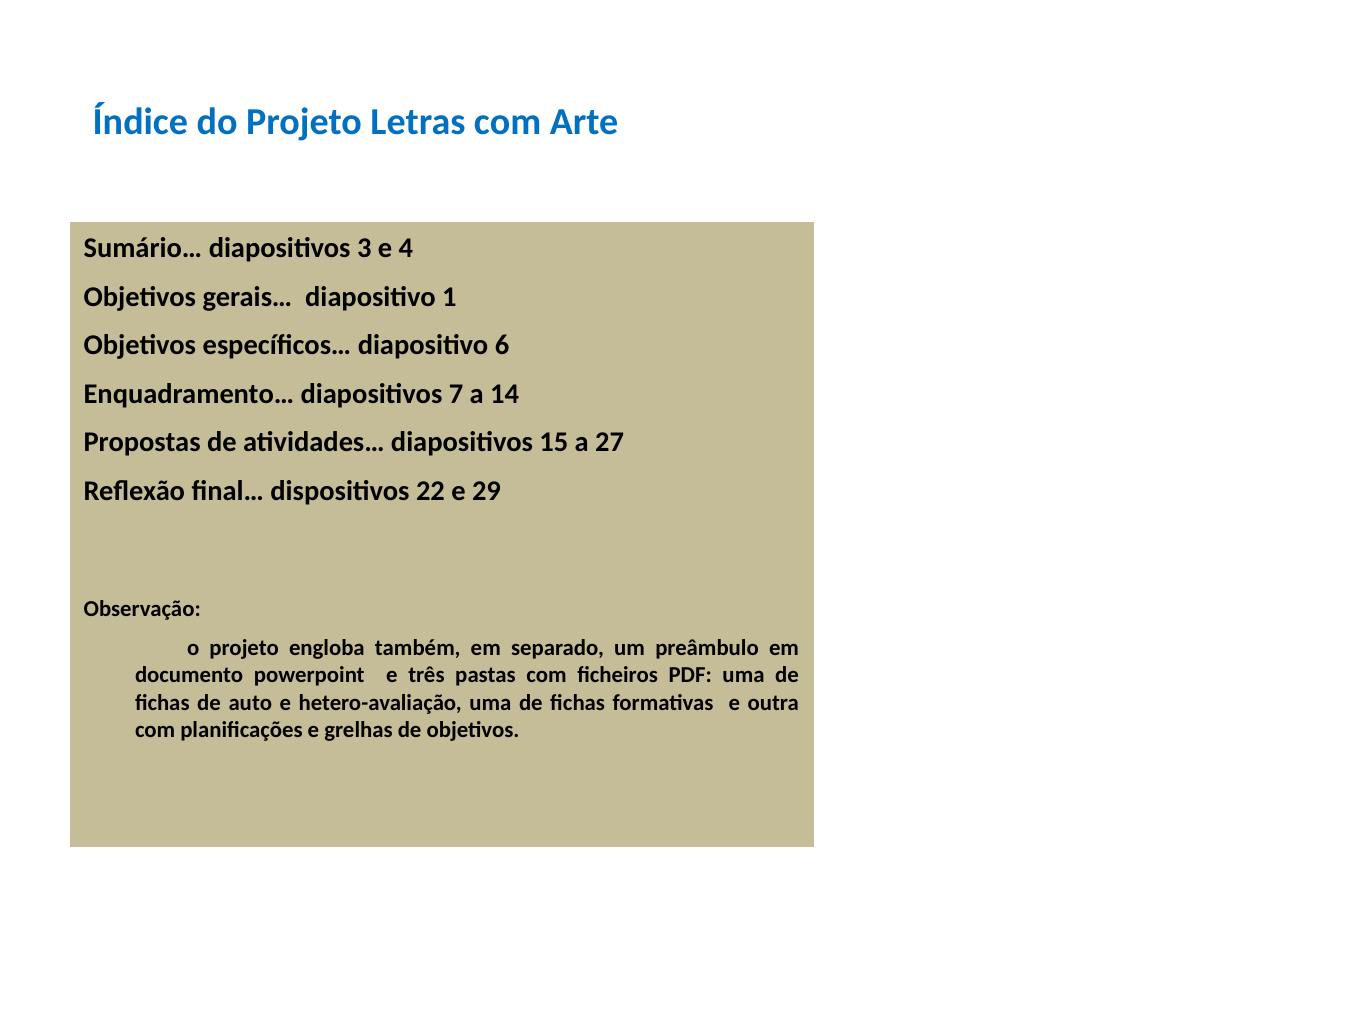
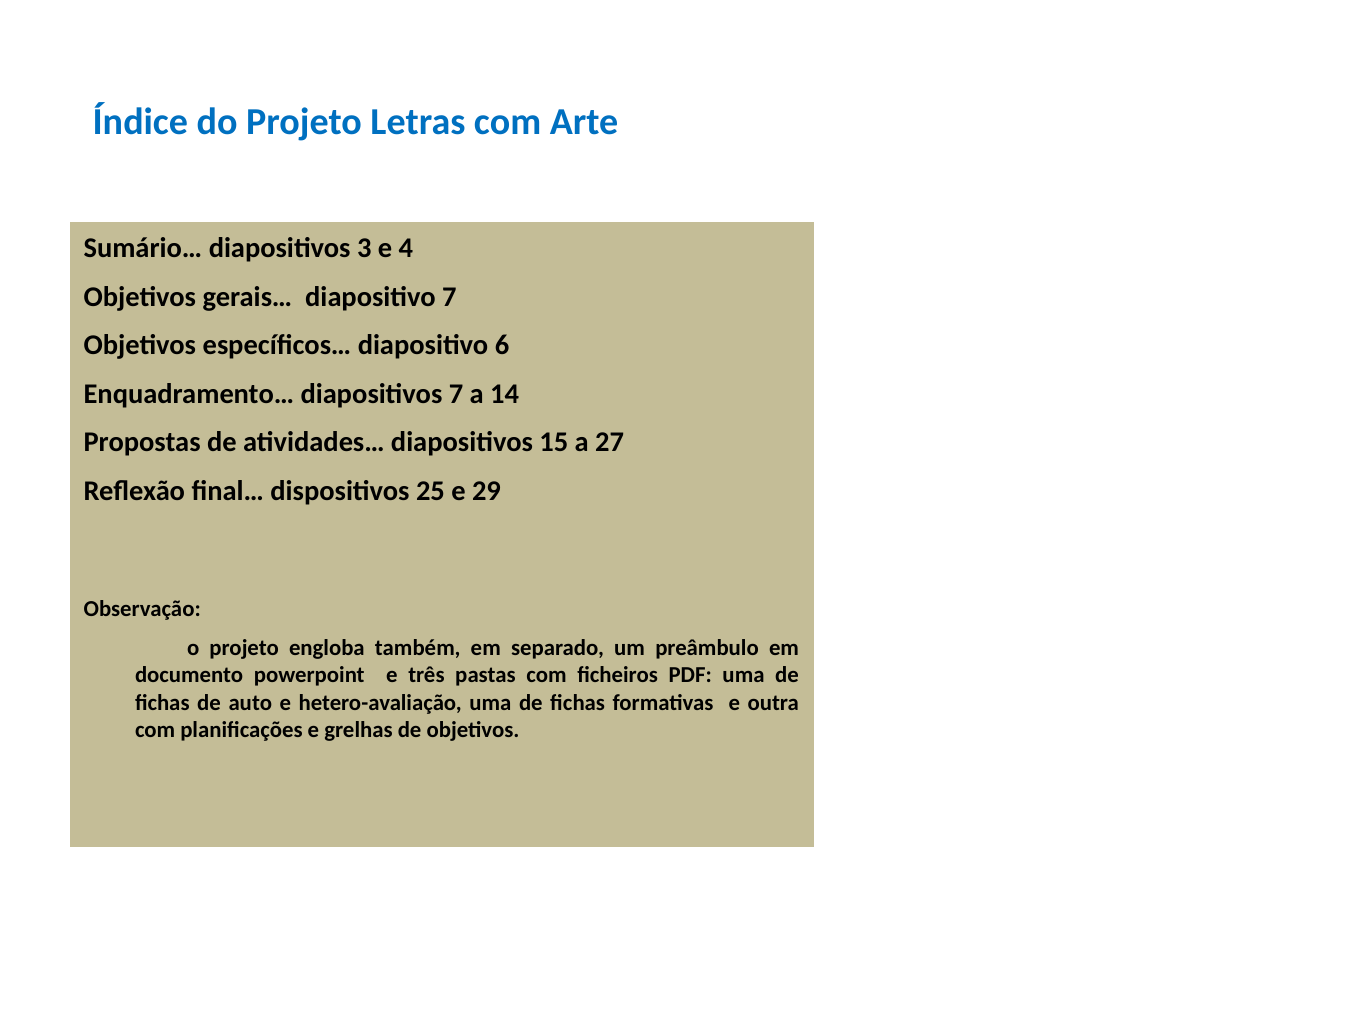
diapositivo 1: 1 -> 7 (449, 297)
22: 22 -> 25 (430, 492)
